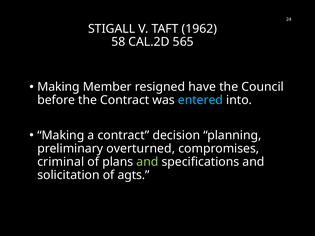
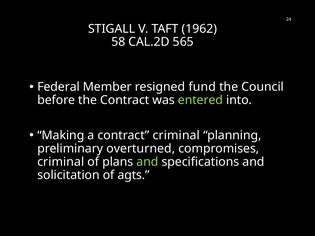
Making: Making -> Federal (59, 87)
have: have -> fund (202, 87)
entered colour: light blue -> light green (200, 100)
contract decision: decision -> criminal (176, 135)
